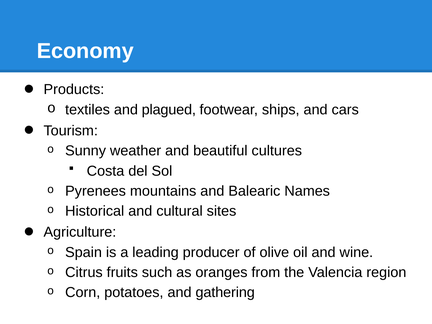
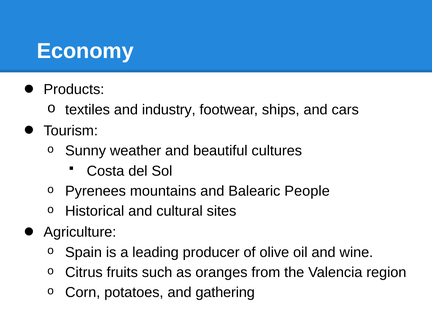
plagued: plagued -> industry (169, 110)
Names: Names -> People (307, 191)
